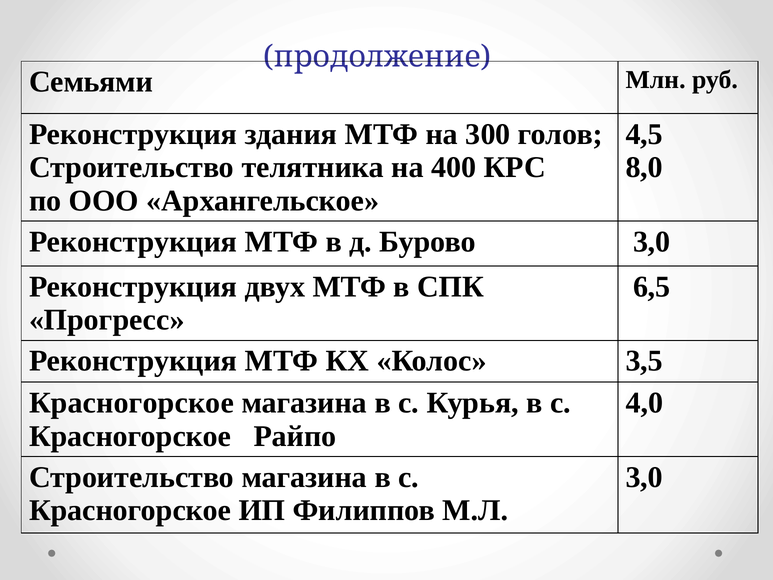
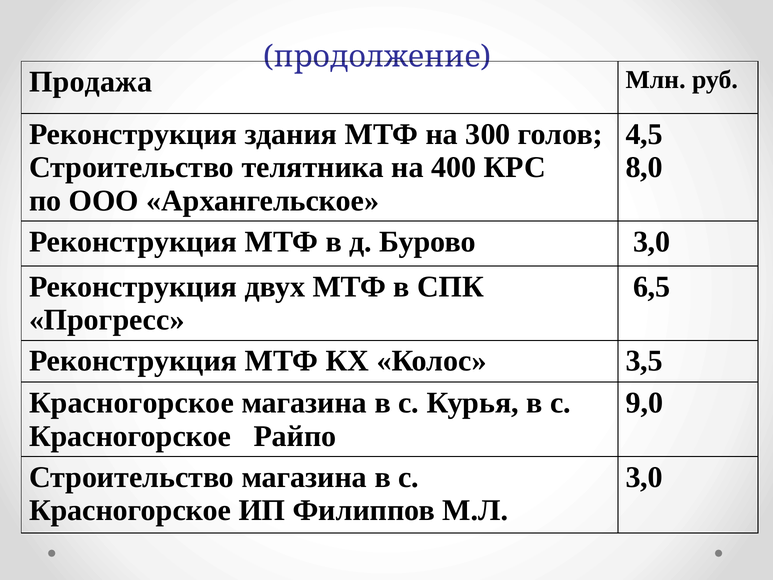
Семьями: Семьями -> Продажа (91, 82)
4,0: 4,0 -> 9,0 (644, 403)
